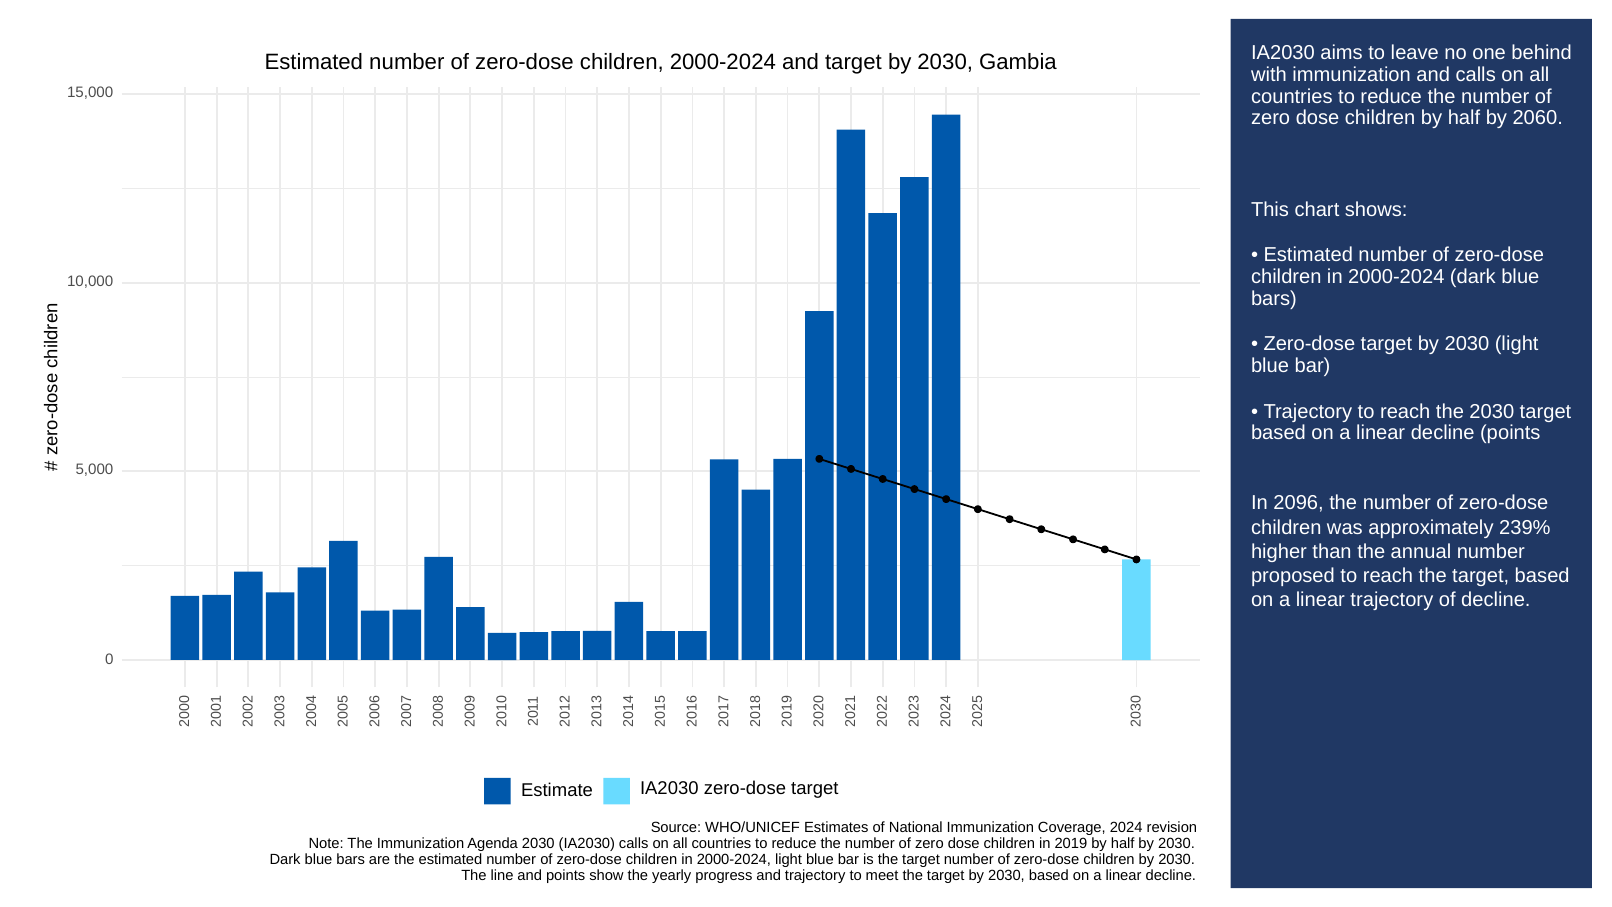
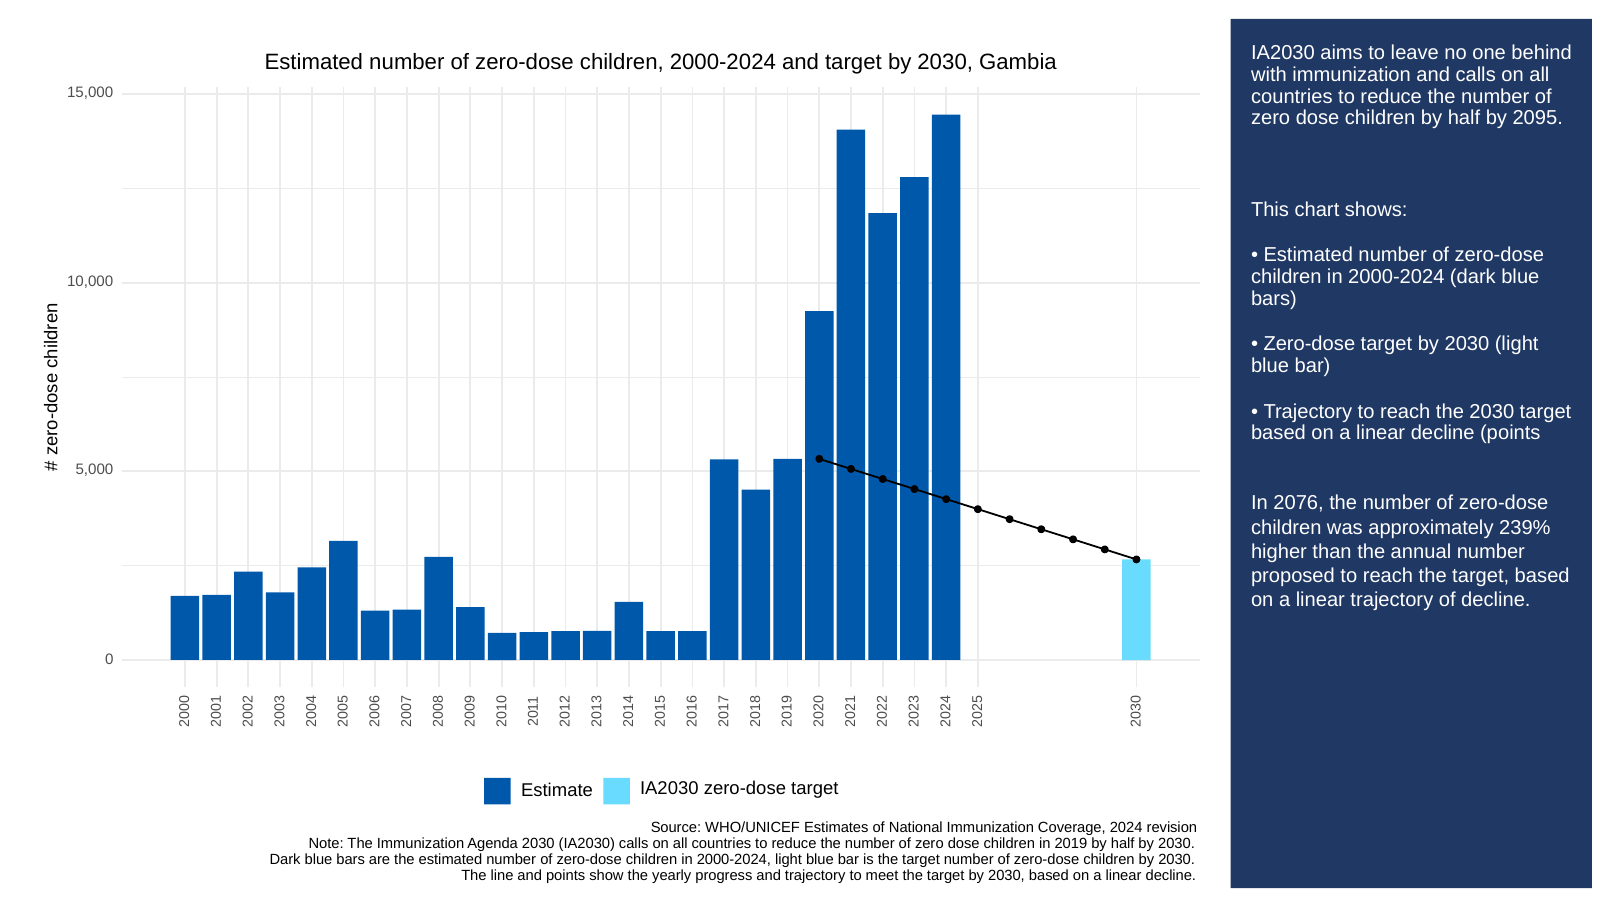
2060: 2060 -> 2095 (1538, 118)
2096: 2096 -> 2076 (1299, 503)
